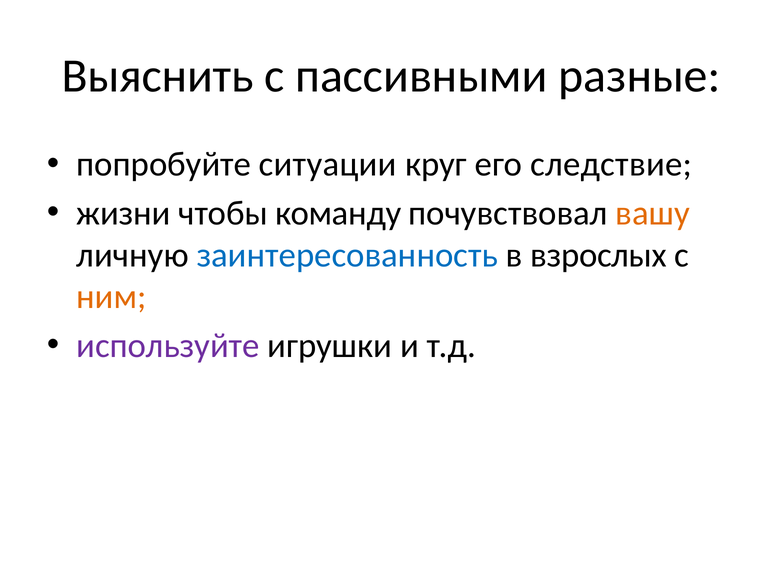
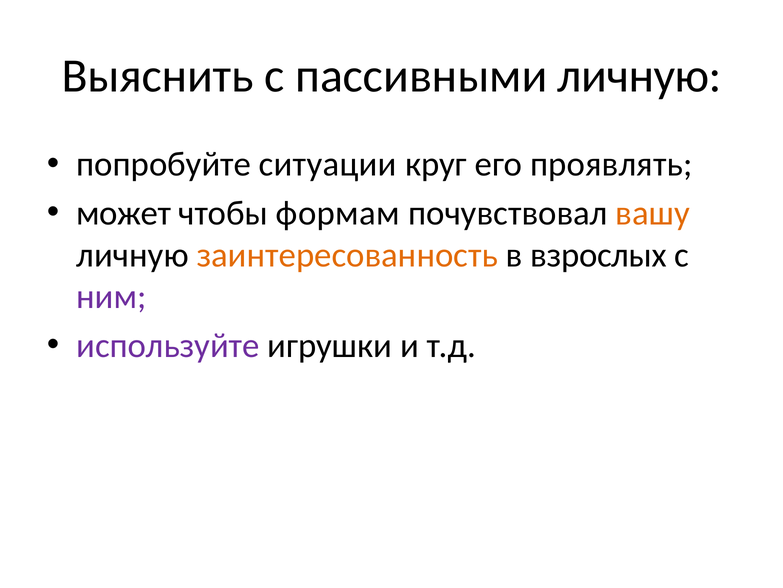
пассивными разные: разные -> личную (640, 76)
следствие: следствие -> проявлять (611, 164)
жизни: жизни -> может (124, 213)
команду: команду -> формам (338, 213)
заинтересованность colour: blue -> orange (347, 255)
ним colour: orange -> purple (111, 297)
